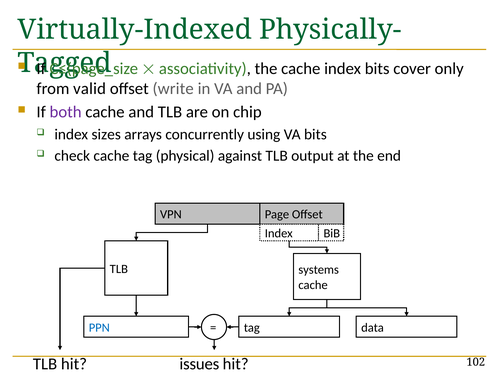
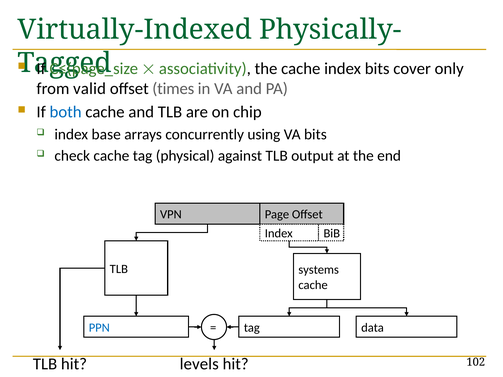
write: write -> times (173, 89)
both colour: purple -> blue (66, 112)
sizes: sizes -> base (106, 134)
issues: issues -> levels (199, 364)
